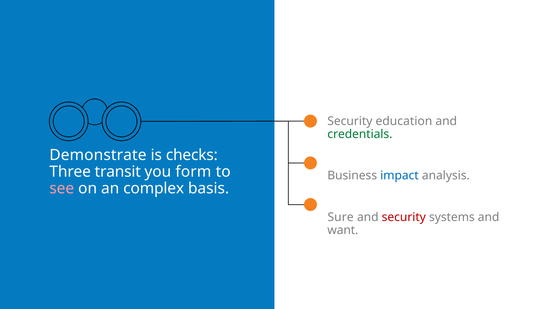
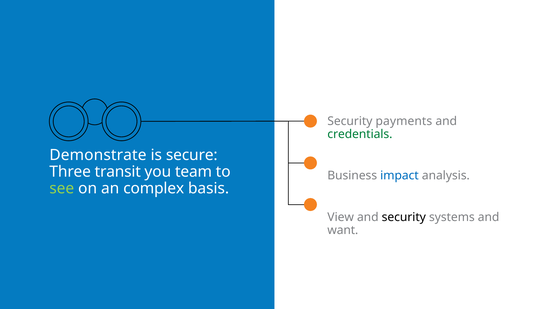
education: education -> payments (404, 121)
checks: checks -> secure (192, 155)
form: form -> team (194, 172)
see colour: pink -> light green (62, 188)
Sure: Sure -> View (341, 217)
security colour: red -> black (404, 217)
